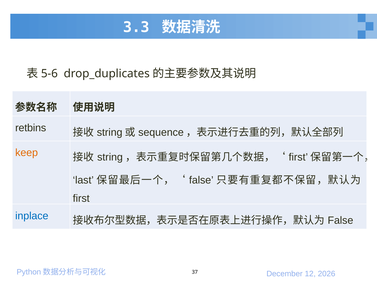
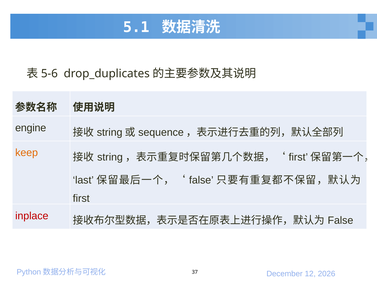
3.3: 3.3 -> 5.1 (136, 27)
retbins: retbins -> engine (31, 128)
inplace colour: blue -> red (32, 216)
